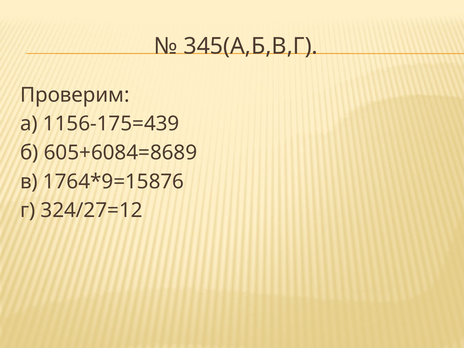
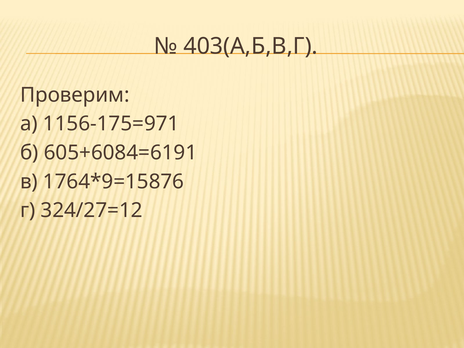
345(А,Б,В,Г: 345(А,Б,В,Г -> 403(А,Б,В,Г (251, 46)
1156-175=439: 1156-175=439 -> 1156-175=971 (111, 124)
605+6084=8689: 605+6084=8689 -> 605+6084=6191 (121, 153)
